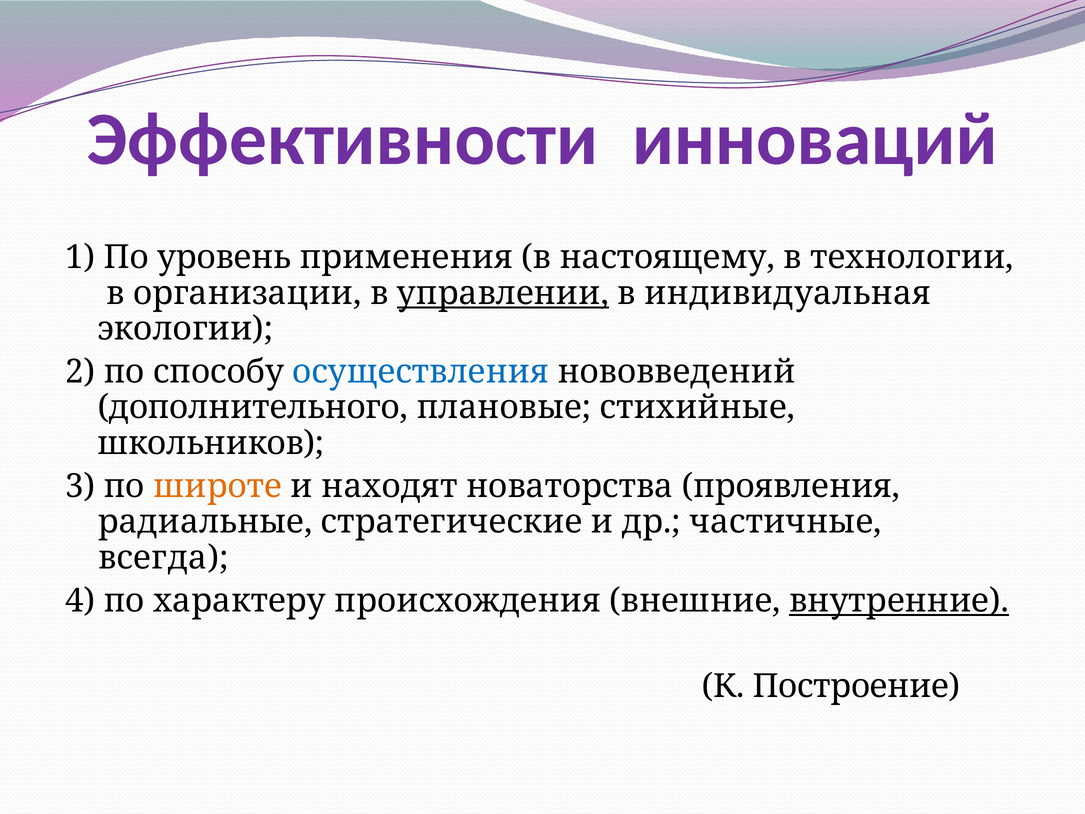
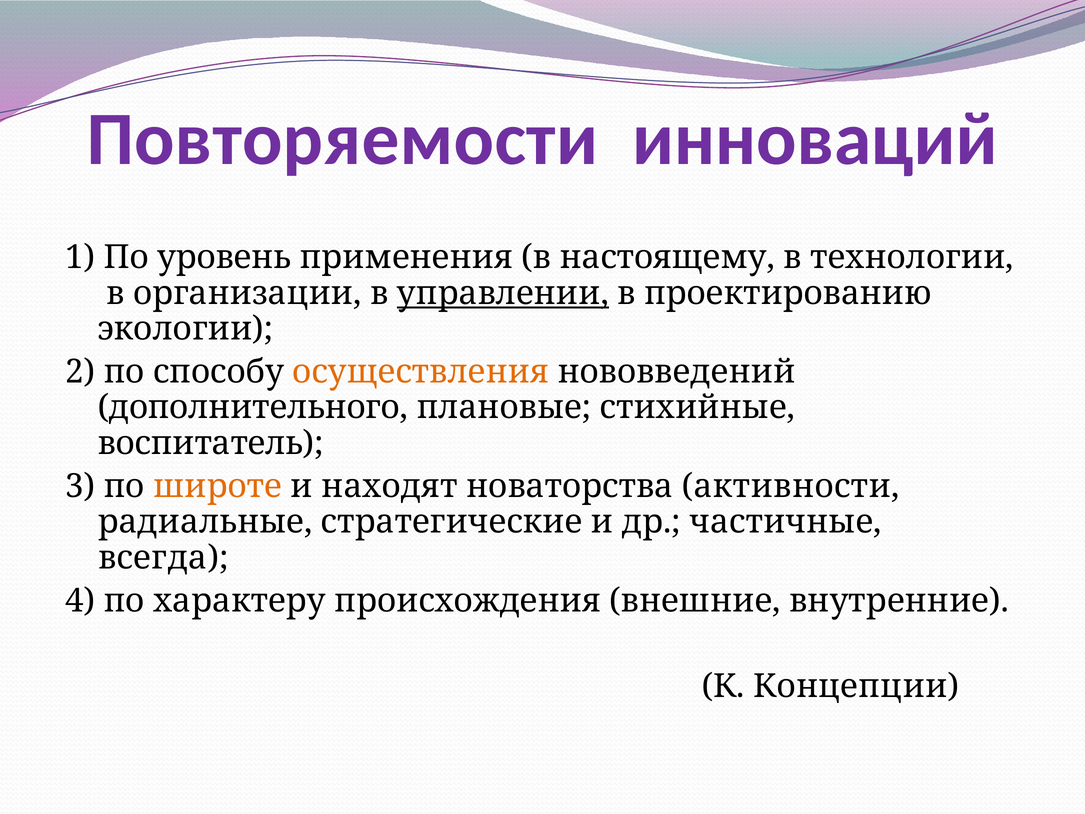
Эффективности: Эффективности -> Повторяемости (342, 140)
индивидуальная: индивидуальная -> проектированию (788, 293)
осуществления colour: blue -> orange (421, 372)
школьников: школьников -> воспитатель (211, 443)
проявления: проявления -> активности (791, 486)
внутренние underline: present -> none (899, 600)
Построение: Построение -> Концепции (856, 686)
